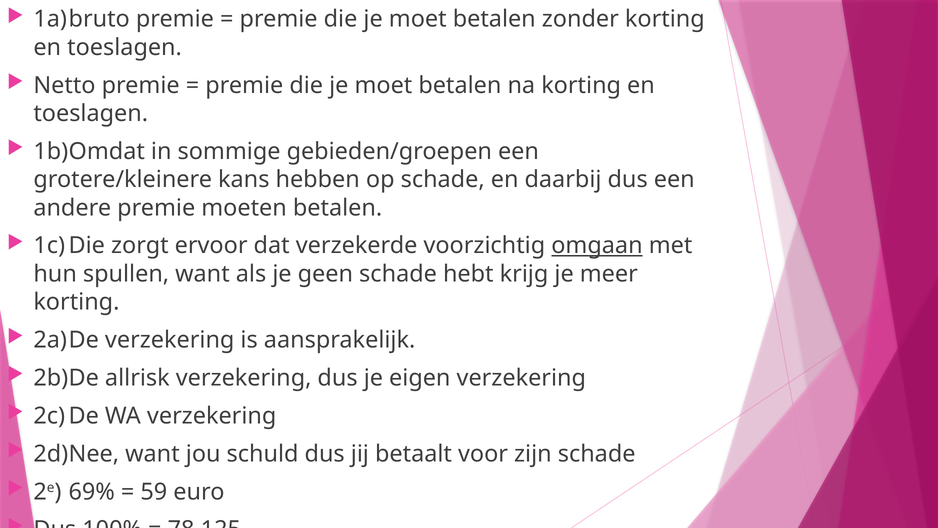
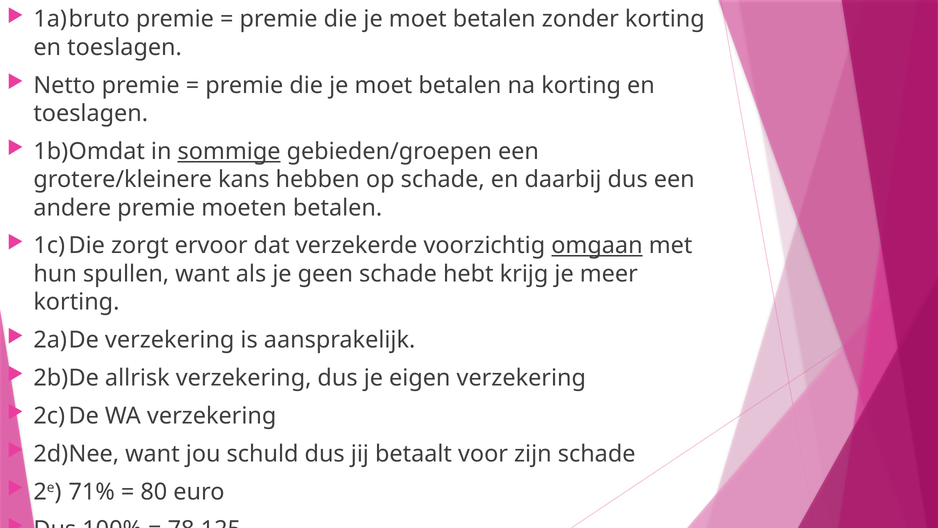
sommige underline: none -> present (229, 151)
69%: 69% -> 71% (92, 491)
59: 59 -> 80 (154, 491)
